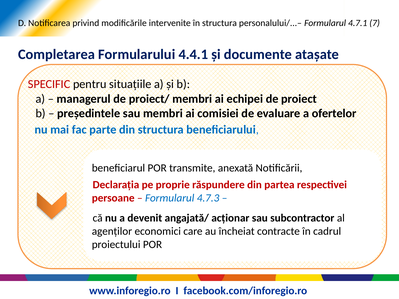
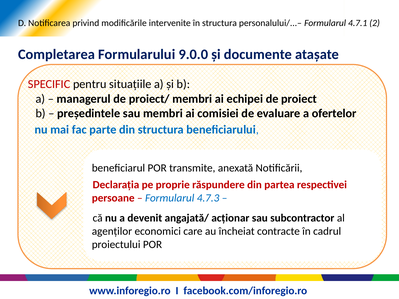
7: 7 -> 2 (375, 23)
4.4.1: 4.4.1 -> 9.0.0 (193, 54)
